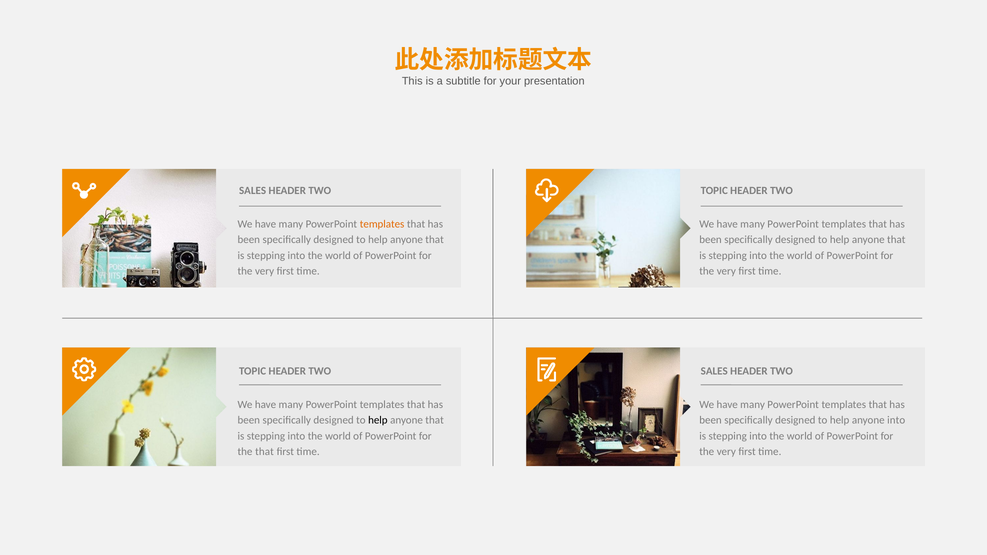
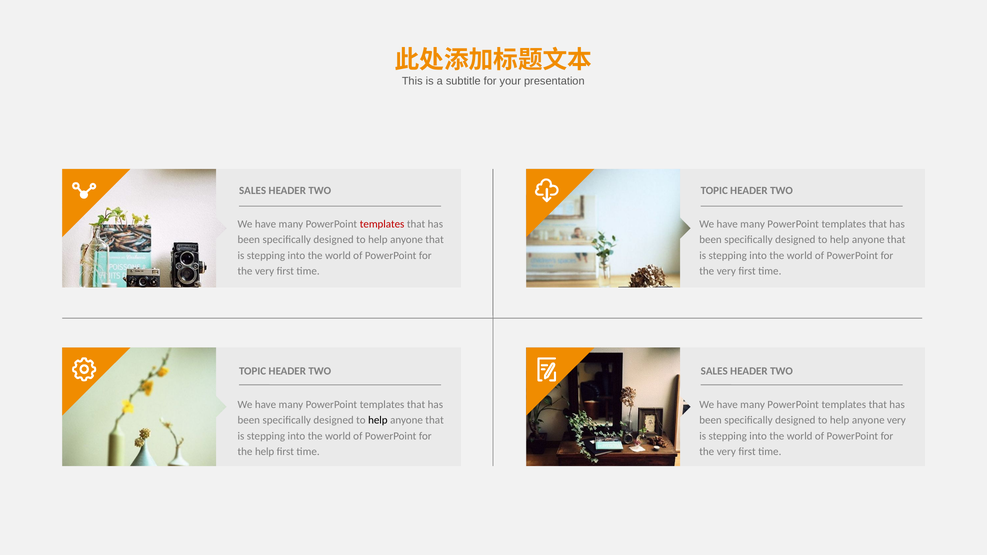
templates colour: orange -> red (382, 224)
anyone into: into -> very (896, 420)
the that: that -> help (265, 452)
